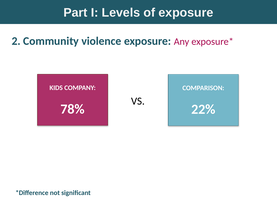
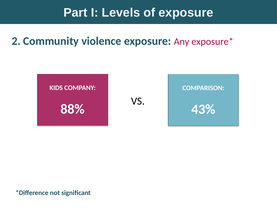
78%: 78% -> 88% (73, 109)
22%: 22% -> 43% (203, 109)
